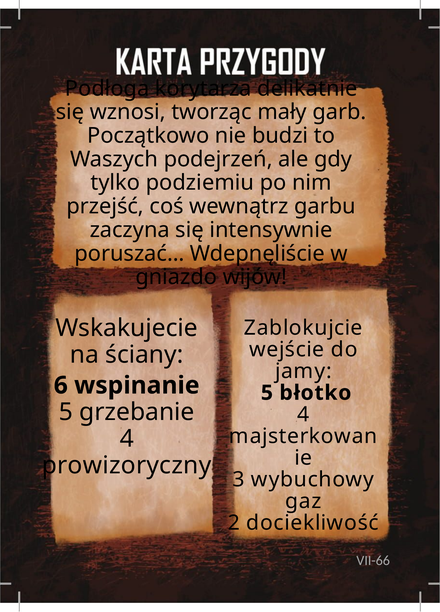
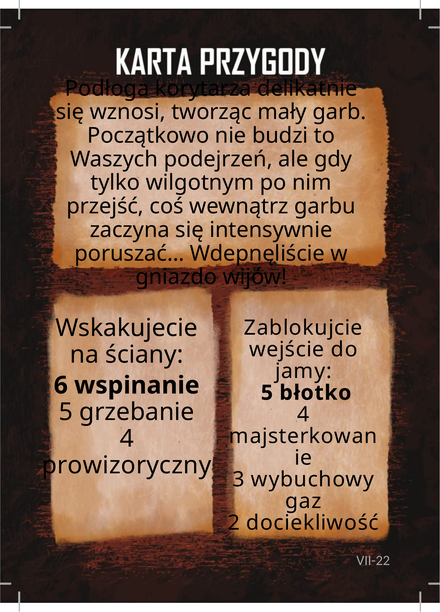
podziemiu: podziemiu -> wilgotnym (200, 183)
VII-66: VII-66 -> VII-22 (373, 561)
